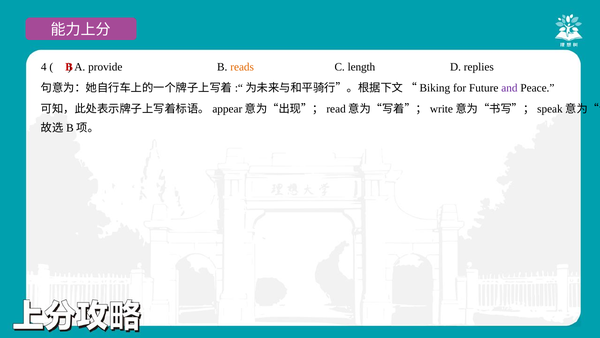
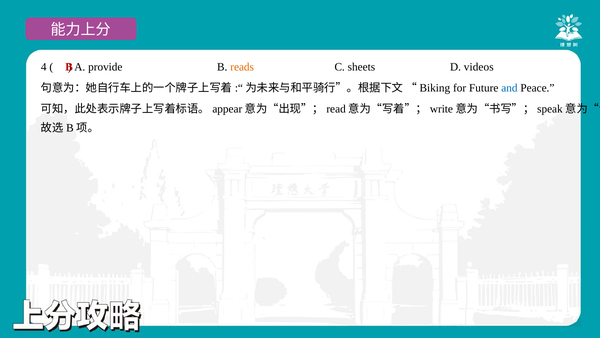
length: length -> sheets (361, 67)
replies: replies -> videos (479, 67)
and colour: purple -> blue (509, 88)
